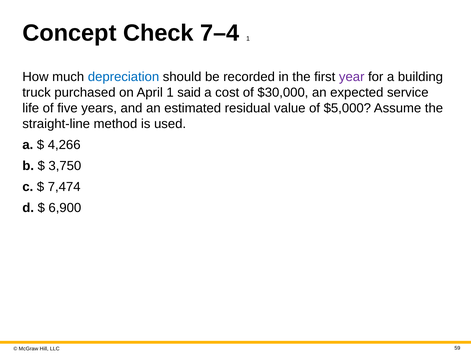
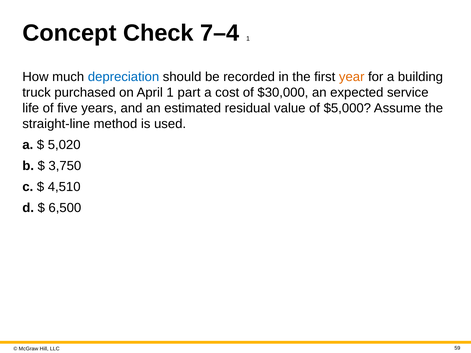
year colour: purple -> orange (352, 77)
said: said -> part (189, 93)
4,266: 4,266 -> 5,020 (64, 145)
7,474: 7,474 -> 4,510 (64, 187)
6,900: 6,900 -> 6,500 (65, 208)
